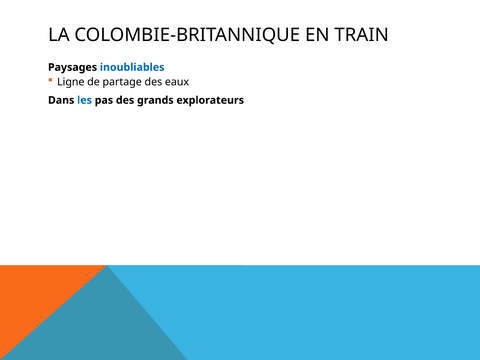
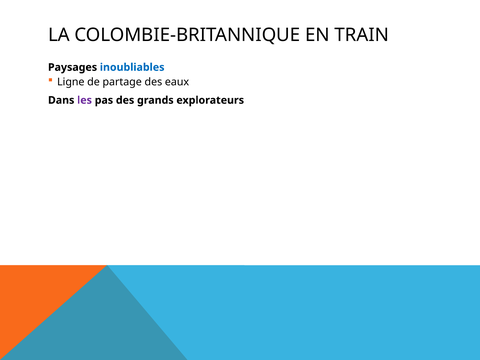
les colour: blue -> purple (85, 100)
